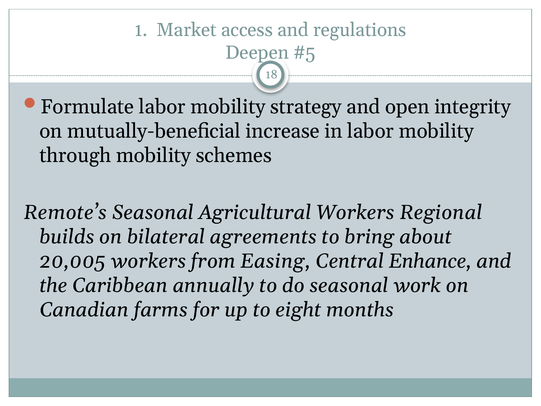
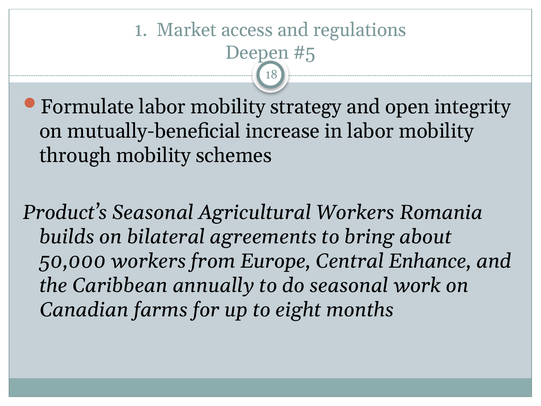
Remote’s: Remote’s -> Product’s (65, 212)
Regional: Regional -> Romania (441, 212)
20,005: 20,005 -> 50,000 (73, 261)
Easing: Easing -> Europe (276, 261)
